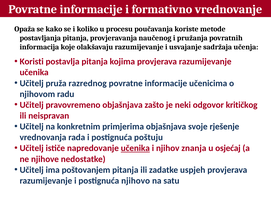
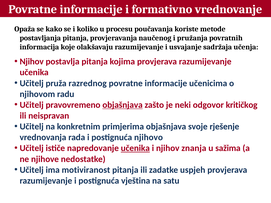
Koristi: Koristi -> Njihov (32, 62)
objašnjava underline: none -> present (123, 105)
poštuju: poštuju -> njihovo (149, 138)
osjećaj: osjećaj -> sažima (228, 148)
poštovanjem: poštovanjem -> motiviranost (86, 170)
njihovo: njihovo -> vještina (136, 181)
